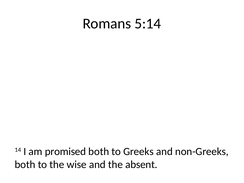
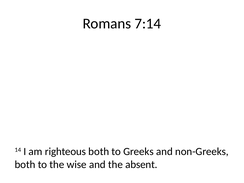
5:14: 5:14 -> 7:14 (148, 24)
promised: promised -> righteous (65, 152)
